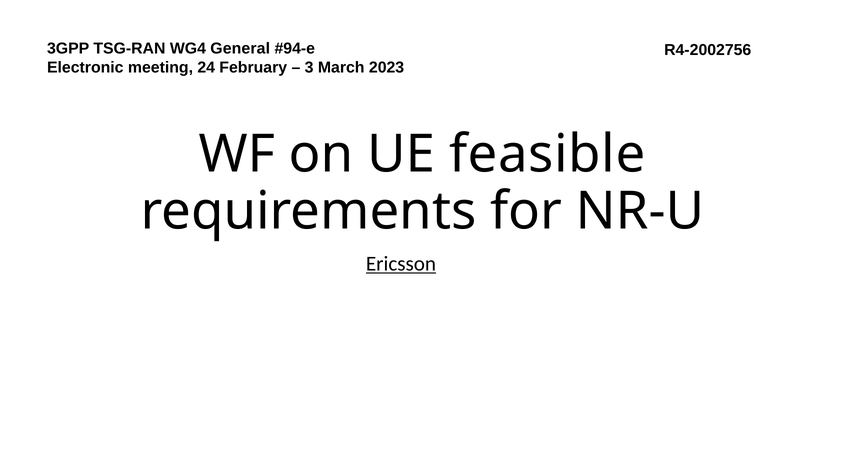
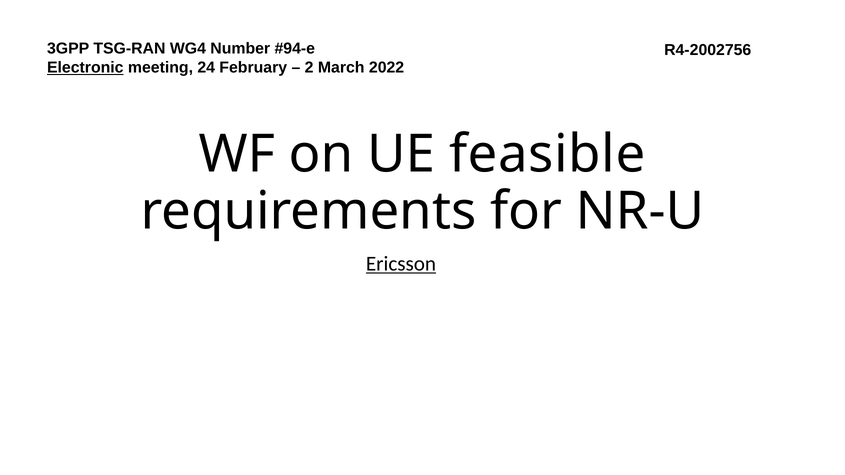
General: General -> Number (240, 49)
Electronic underline: none -> present (85, 68)
3: 3 -> 2 (309, 68)
2023: 2023 -> 2022 (387, 68)
